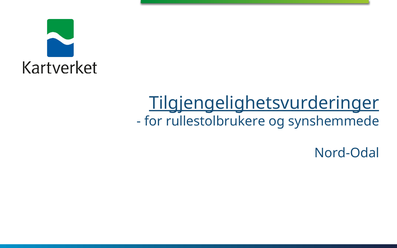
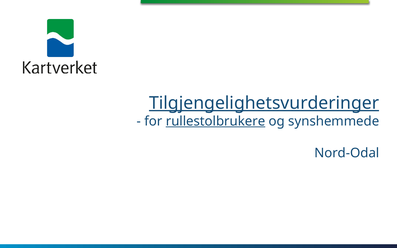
rullestolbrukere underline: none -> present (216, 121)
